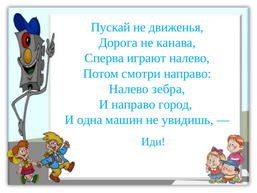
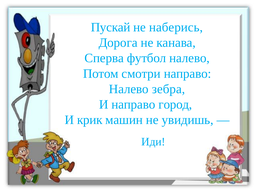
движенья: движенья -> наберись (176, 27)
играют: играют -> футбол (147, 58)
одна: одна -> крик (90, 120)
